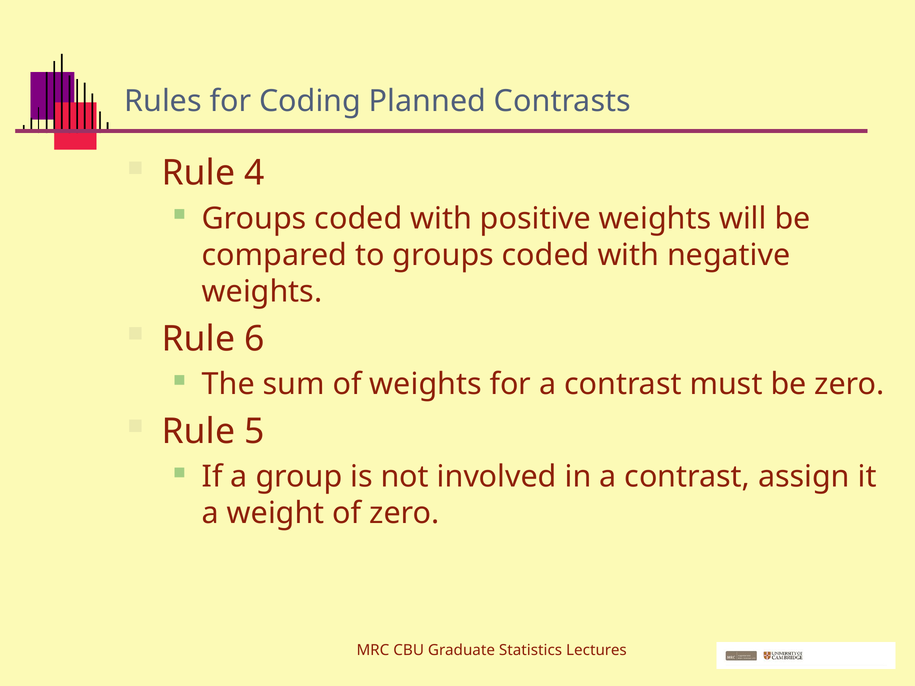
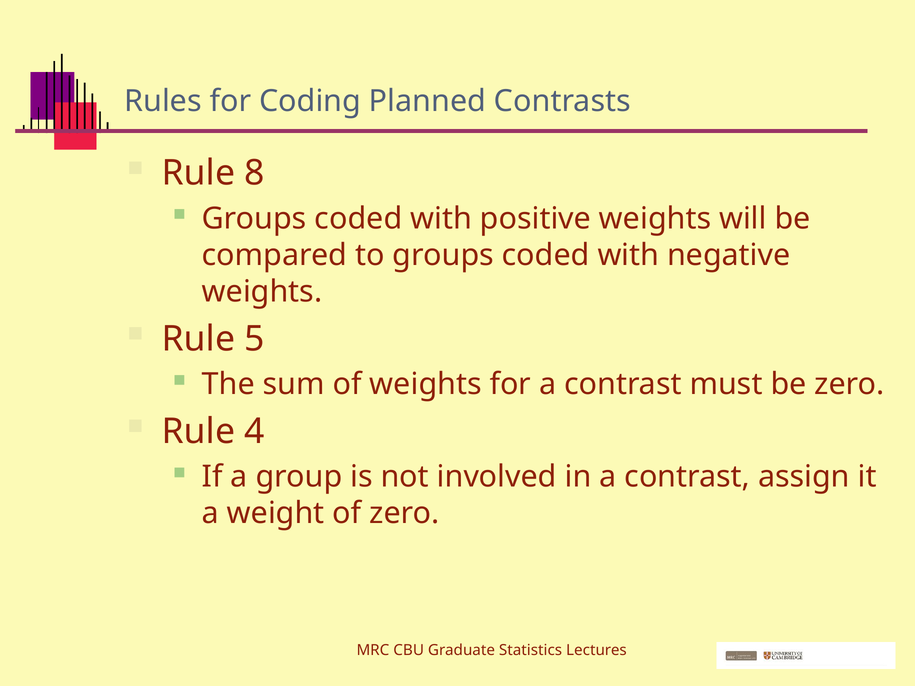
4: 4 -> 8 (254, 173)
6: 6 -> 5 (254, 339)
5: 5 -> 4 (254, 432)
